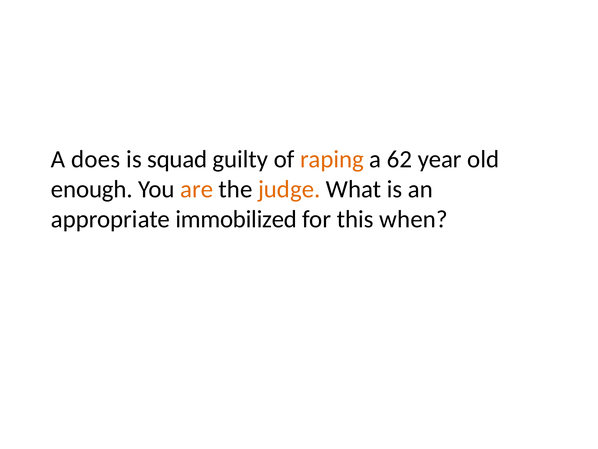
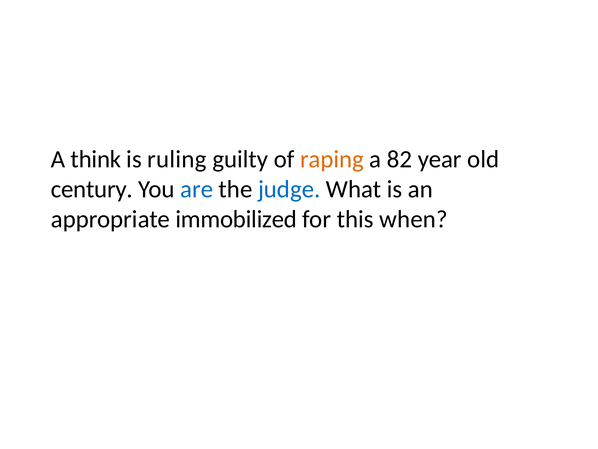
does: does -> think (96, 159)
squad: squad -> ruling (177, 159)
62: 62 -> 82 (399, 159)
enough: enough -> century (92, 189)
are colour: orange -> blue (197, 189)
judge colour: orange -> blue (289, 189)
